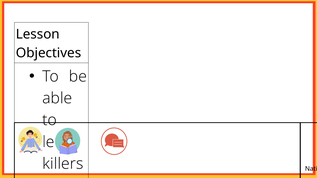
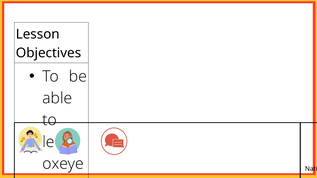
killers: killers -> oxeye (63, 164)
